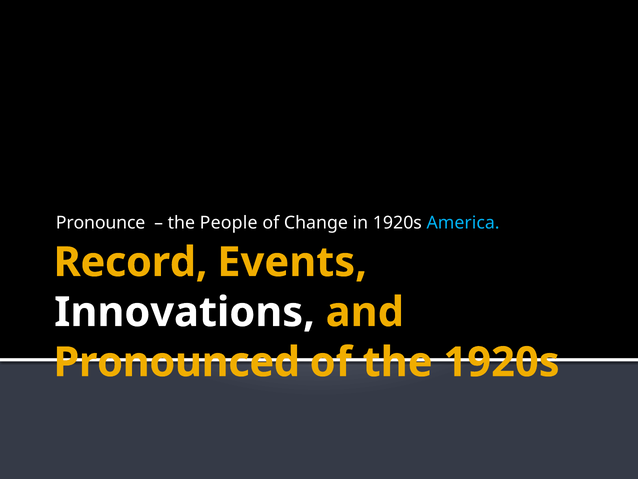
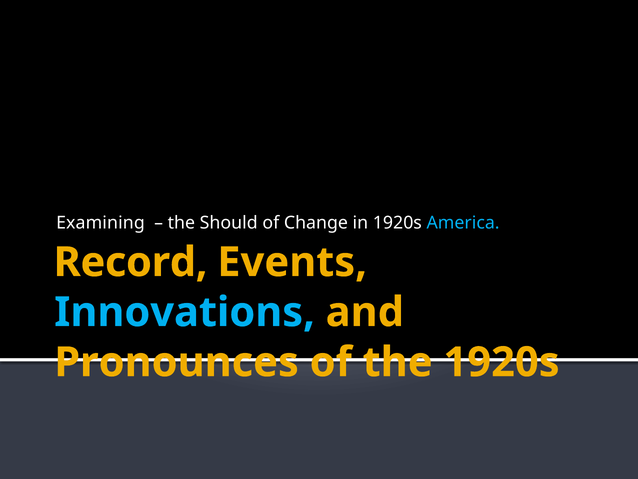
Pronounce: Pronounce -> Examining (100, 223)
People: People -> Should (229, 223)
Innovations colour: white -> light blue (185, 312)
Pronounced: Pronounced -> Pronounces (177, 362)
